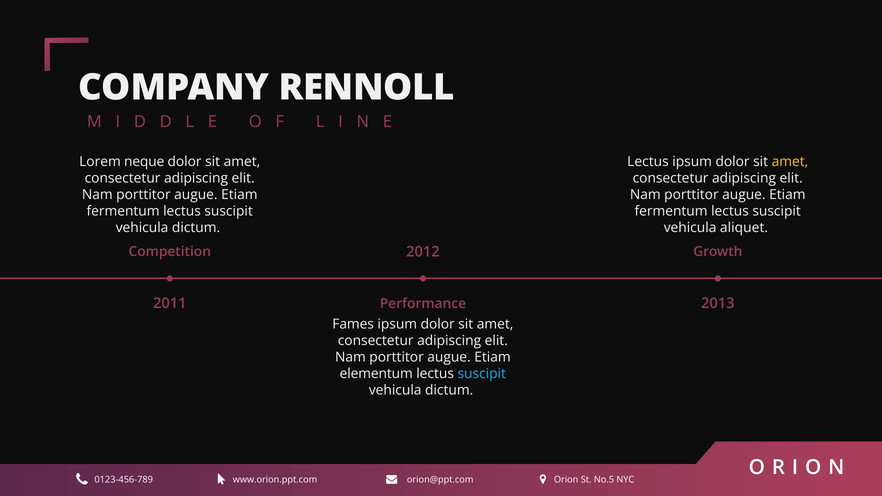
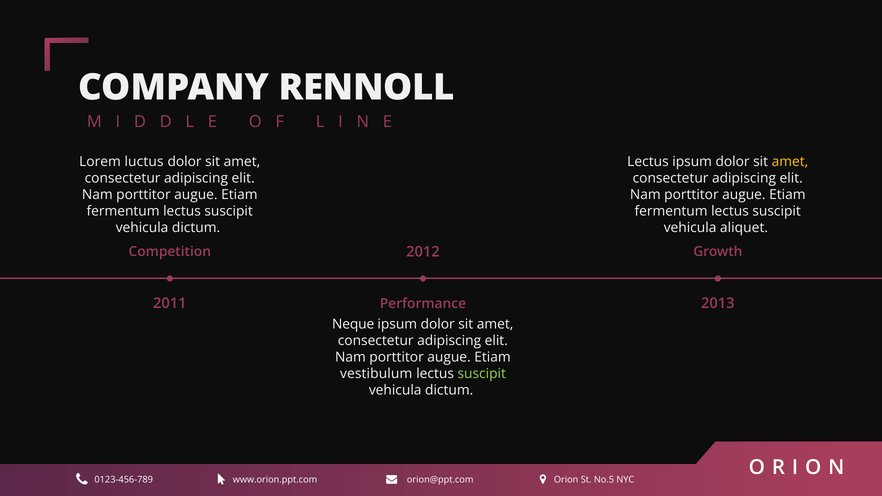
neque: neque -> luctus (144, 162)
Fames: Fames -> Neque (353, 324)
elementum: elementum -> vestibulum (376, 374)
suscipit colour: light blue -> light green (482, 374)
